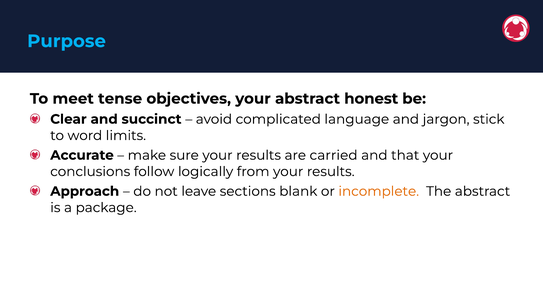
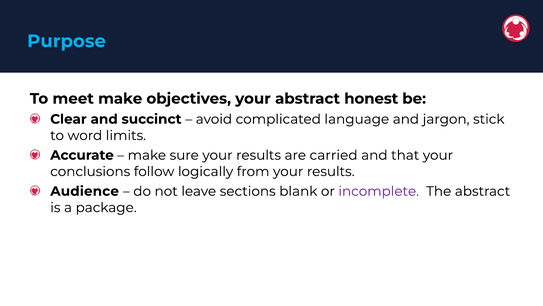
meet tense: tense -> make (120, 99)
Approach: Approach -> Audience (85, 191)
incomplete colour: orange -> purple (379, 191)
